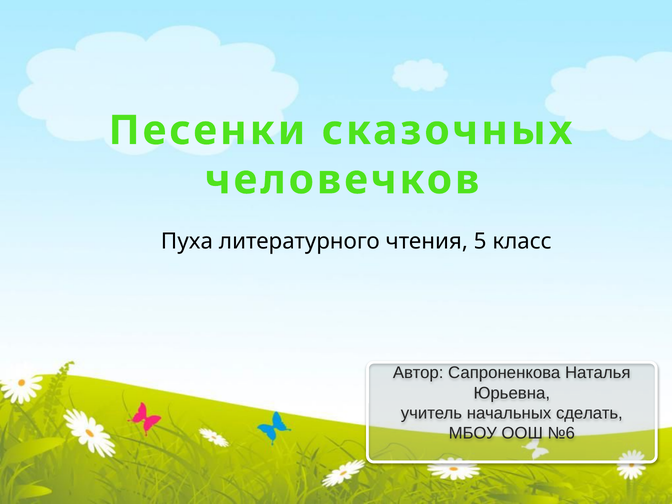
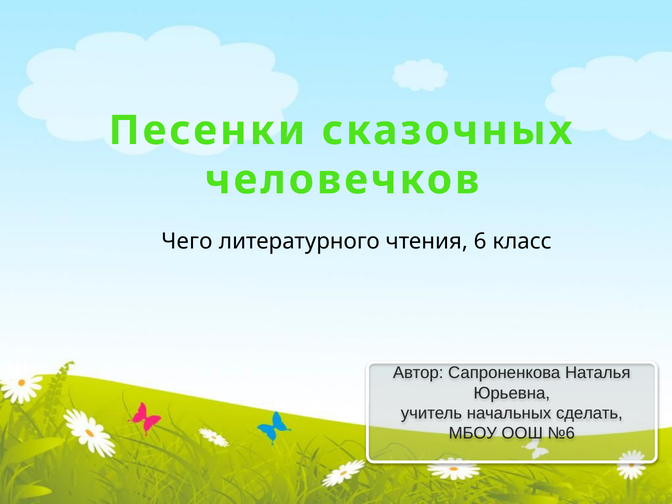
Пуха: Пуха -> Чего (187, 241)
5: 5 -> 6 (480, 241)
